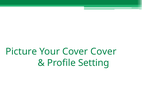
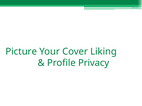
Cover Cover: Cover -> Liking (104, 52)
Setting: Setting -> Privacy (94, 63)
